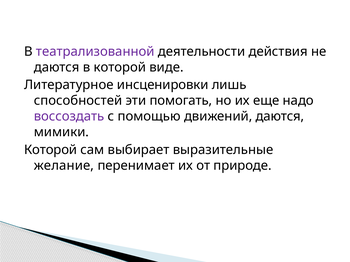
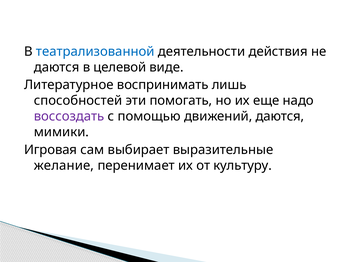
театрализованной colour: purple -> blue (95, 52)
в которой: которой -> целевой (120, 67)
инсценировки: инсценировки -> воспринимать (163, 85)
Которой: Которой -> Игровая (51, 150)
природе: природе -> культуру (243, 166)
